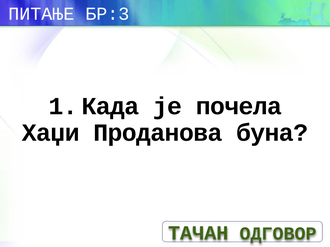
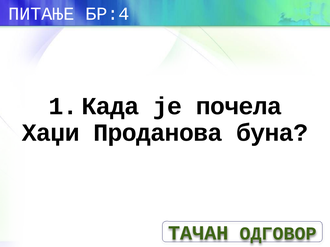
БР:3: БР:3 -> БР:4 (107, 14)
